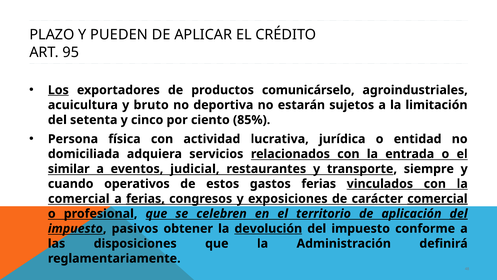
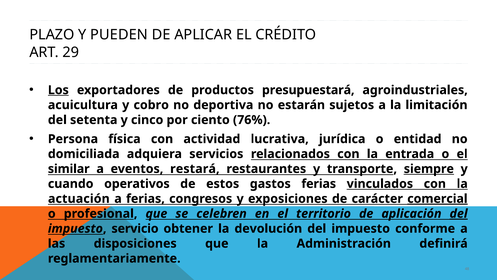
95: 95 -> 29 (71, 52)
comunicárselo: comunicárselo -> presupuestará (308, 90)
bruto: bruto -> cobro (151, 105)
85%: 85% -> 76% (252, 120)
judicial: judicial -> restará (195, 169)
siempre underline: none -> present (429, 169)
comercial: comercial -> actuación (79, 198)
ferias underline: present -> none (145, 198)
pasivos: pasivos -> servicio (135, 228)
devolución underline: present -> none (268, 228)
